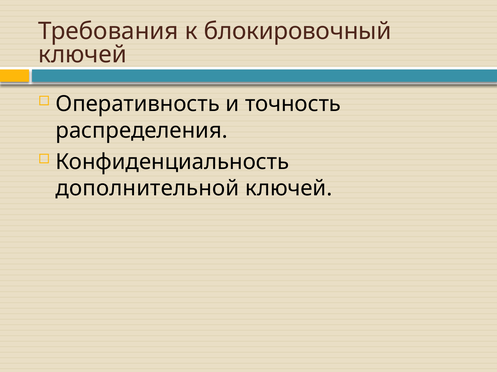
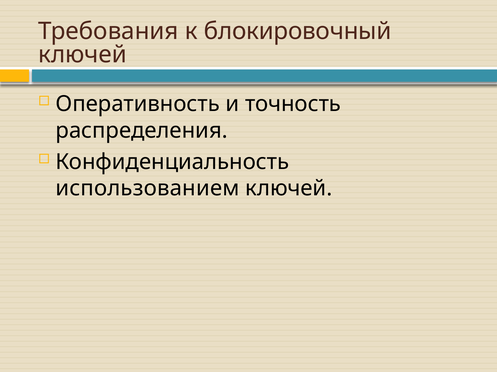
дополнительной: дополнительной -> использованием (147, 189)
